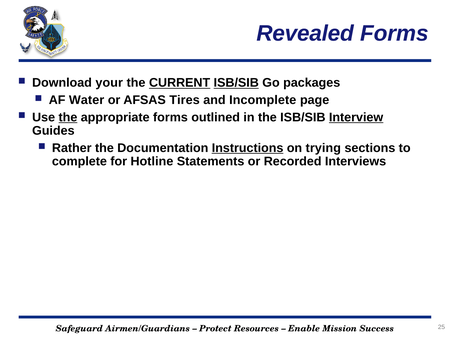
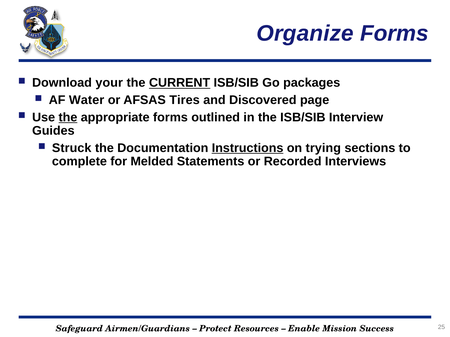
Revealed: Revealed -> Organize (305, 33)
ISB/SIB underline: present -> none (236, 83)
Incomplete: Incomplete -> Discovered (263, 100)
Interview underline: present -> none (356, 117)
Rather: Rather -> Struck (72, 148)
Hotline: Hotline -> Melded (152, 162)
